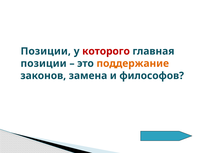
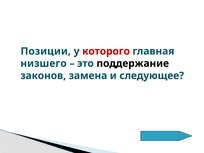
позиции: позиции -> низшего (44, 63)
поддержание colour: orange -> black (133, 63)
философов: философов -> следующее (152, 76)
